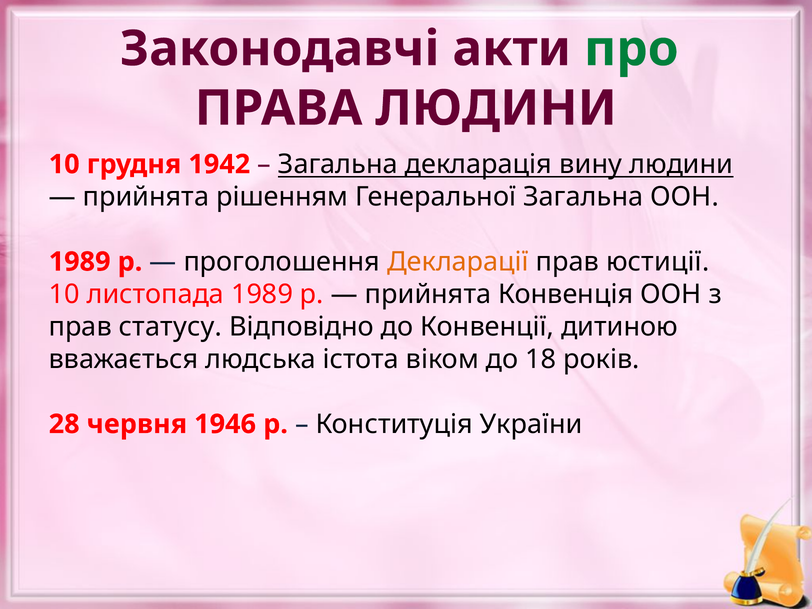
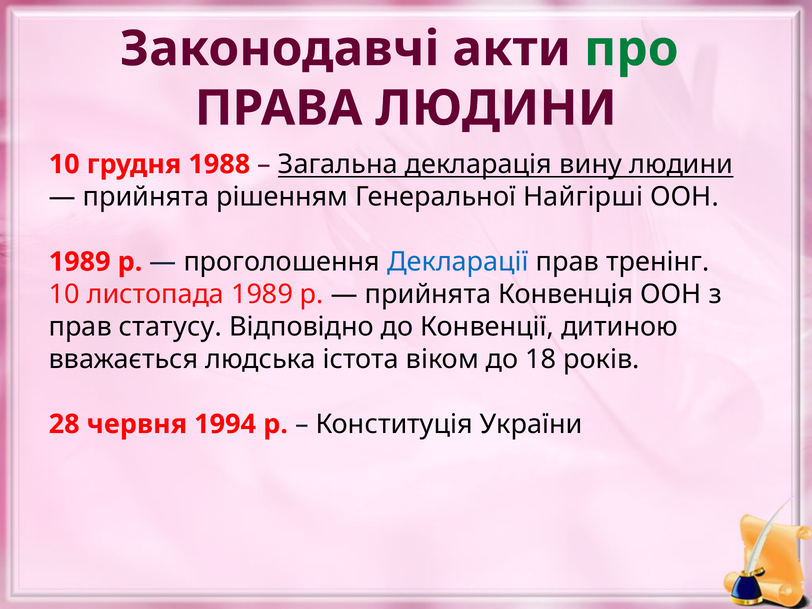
1942: 1942 -> 1988 (219, 164)
Генеральної Загальна: Загальна -> Найгірші (583, 197)
Декларації colour: orange -> blue (458, 262)
юстиції: юстиції -> тренінг (658, 262)
1946: 1946 -> 1994 (225, 424)
